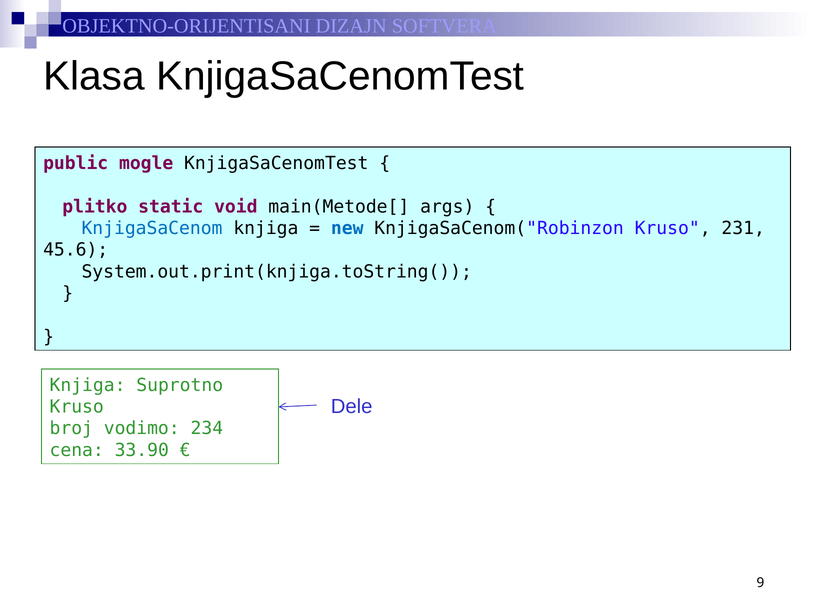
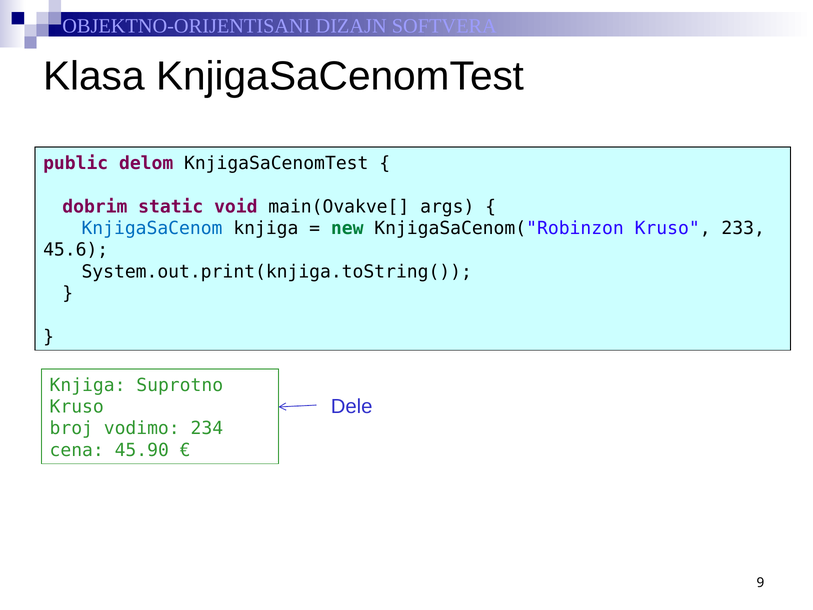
mogle: mogle -> delom (146, 163)
plitko: plitko -> dobrim (95, 207)
main(Metode[: main(Metode[ -> main(Ovakve[ (339, 207)
new colour: blue -> green (347, 228)
231: 231 -> 233 (743, 228)
33.90: 33.90 -> 45.90 (142, 450)
